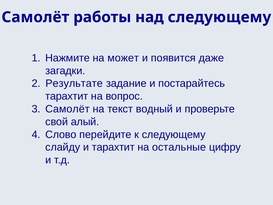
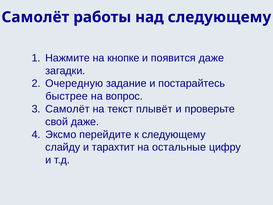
может: может -> кнопке (123, 58)
Результате: Результате -> Очередную (74, 83)
тарахтит: тарахтит -> быстрее (67, 96)
водный: водный -> плывёт (154, 109)
свой алый: алый -> даже (85, 122)
Слово: Слово -> Эксмо (61, 134)
